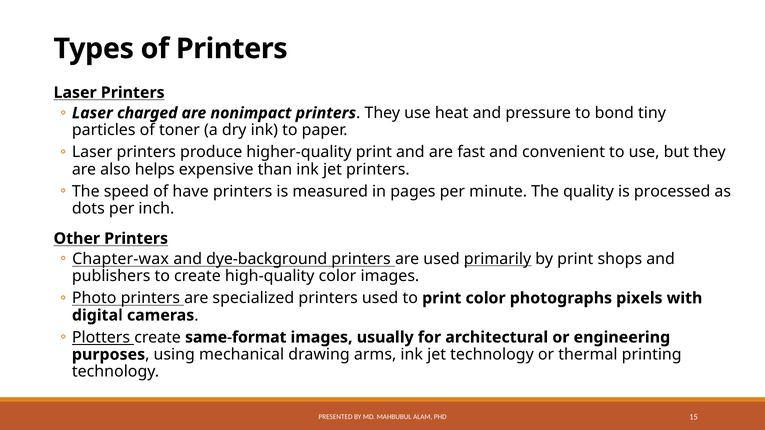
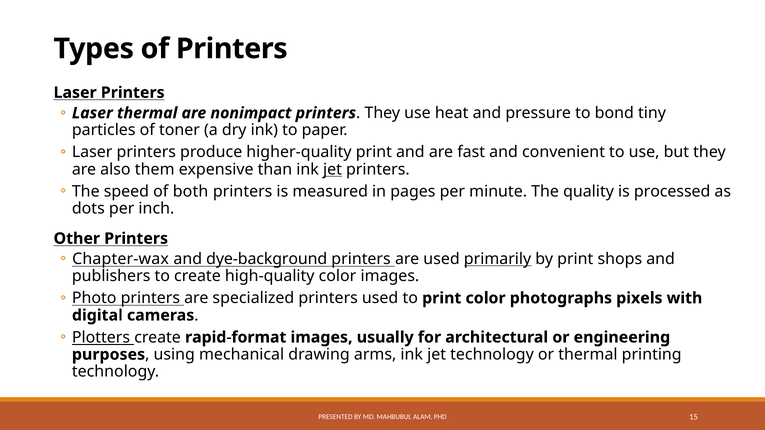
Laser charged: charged -> thermal (147, 113)
helps: helps -> them (155, 170)
jet underline: none -> present (332, 170)
have: have -> both (191, 192)
same-format: same-format -> rapid-format (236, 338)
